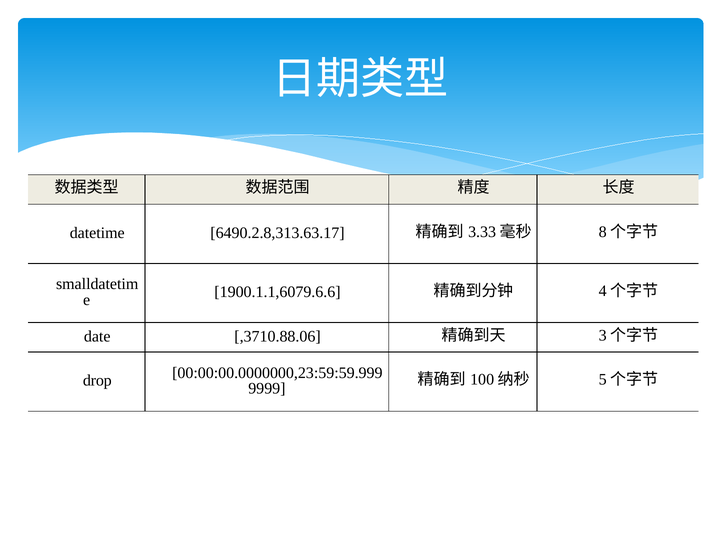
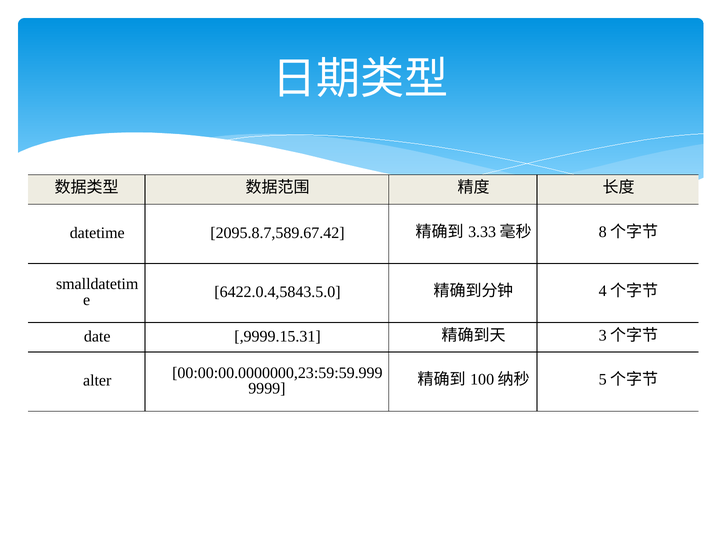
6490.2.8,313.63.17: 6490.2.8,313.63.17 -> 2095.8.7,589.67.42 (277, 233)
1900.1.1,6079.6.6: 1900.1.1,6079.6.6 -> 6422.0.4,5843.5.0 (277, 292)
,3710.88.06: ,3710.88.06 -> ,9999.15.31 (278, 336)
drop: drop -> alter (97, 381)
